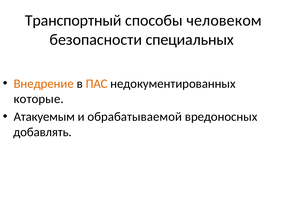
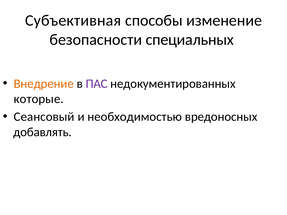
Транспортный: Транспортный -> Субъективная (73, 20)
человеком: человеком -> изменение (224, 20)
ПАС colour: orange -> purple (97, 84)
Атакуемым: Атакуемым -> Сеансовый (44, 117)
обрабатываемой: обрабатываемой -> необходимостью (135, 117)
